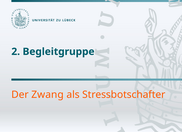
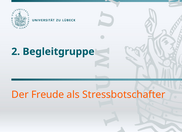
Zwang: Zwang -> Freude (48, 95)
